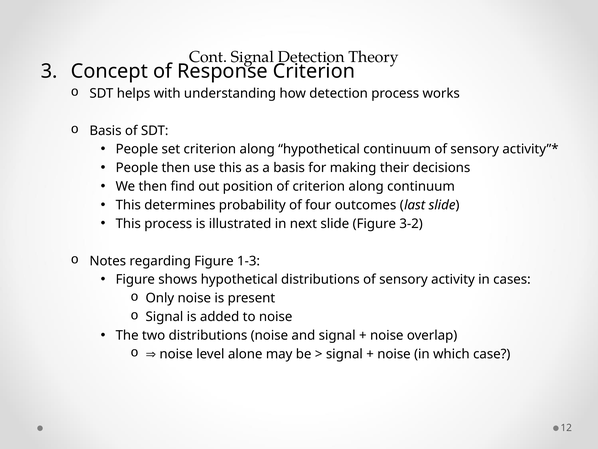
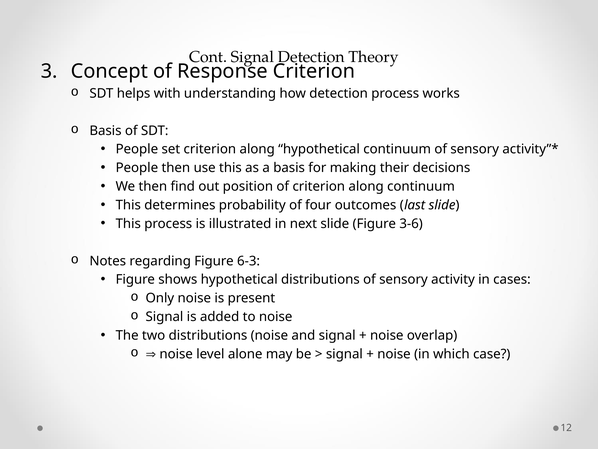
3-2: 3-2 -> 3-6 (411, 223)
1-3: 1-3 -> 6-3 (248, 261)
